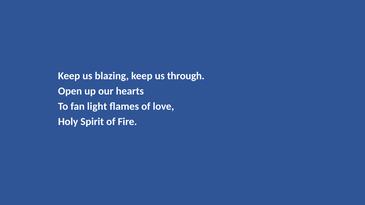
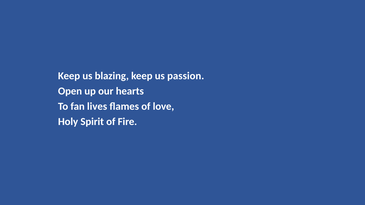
through: through -> passion (186, 76)
light: light -> lives (97, 106)
